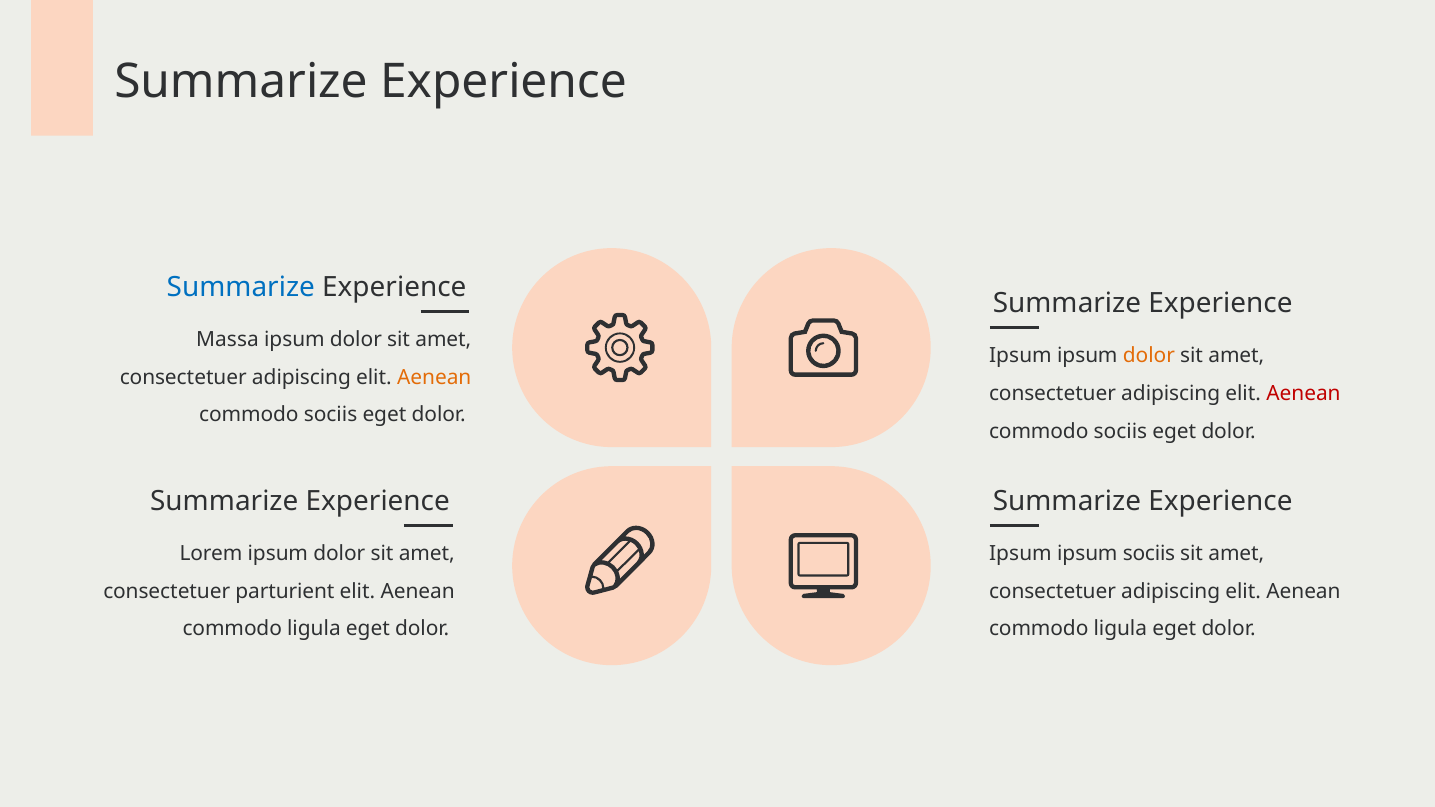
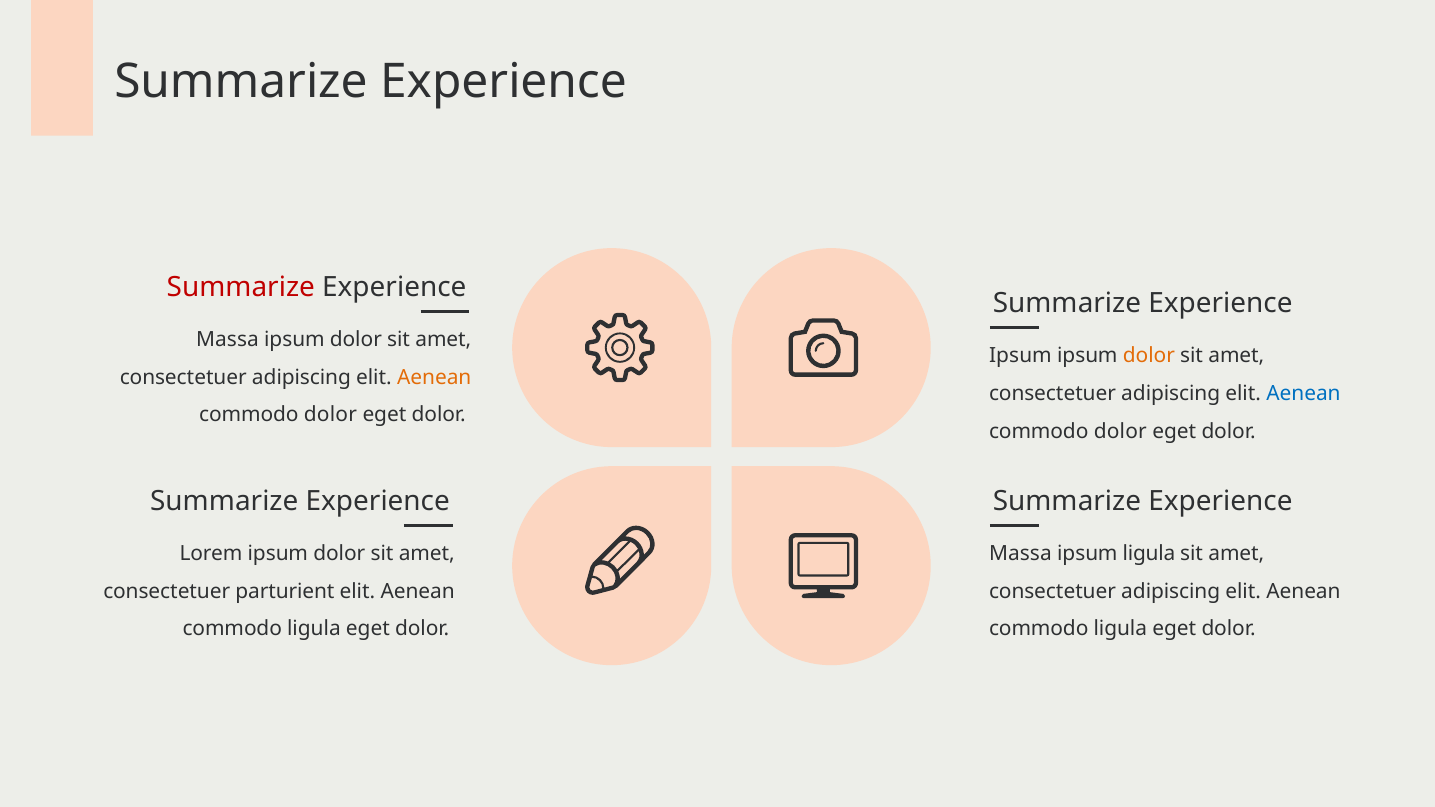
Summarize colour: blue -> red (241, 287)
Aenean colour: red -> blue (1303, 394)
sociis: sociis -> dolor (330, 415)
sociis: sociis -> dolor (1120, 431)
Ipsum: Ipsum -> Massa (1020, 554)
ipsum sociis: sociis -> ligula (1149, 554)
